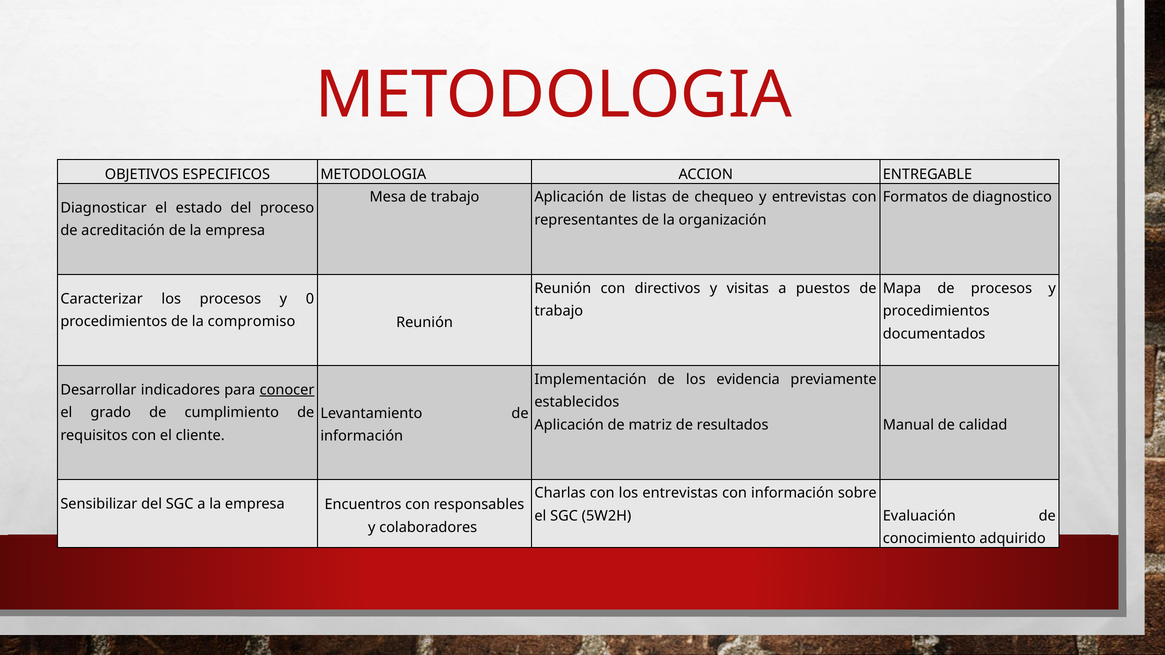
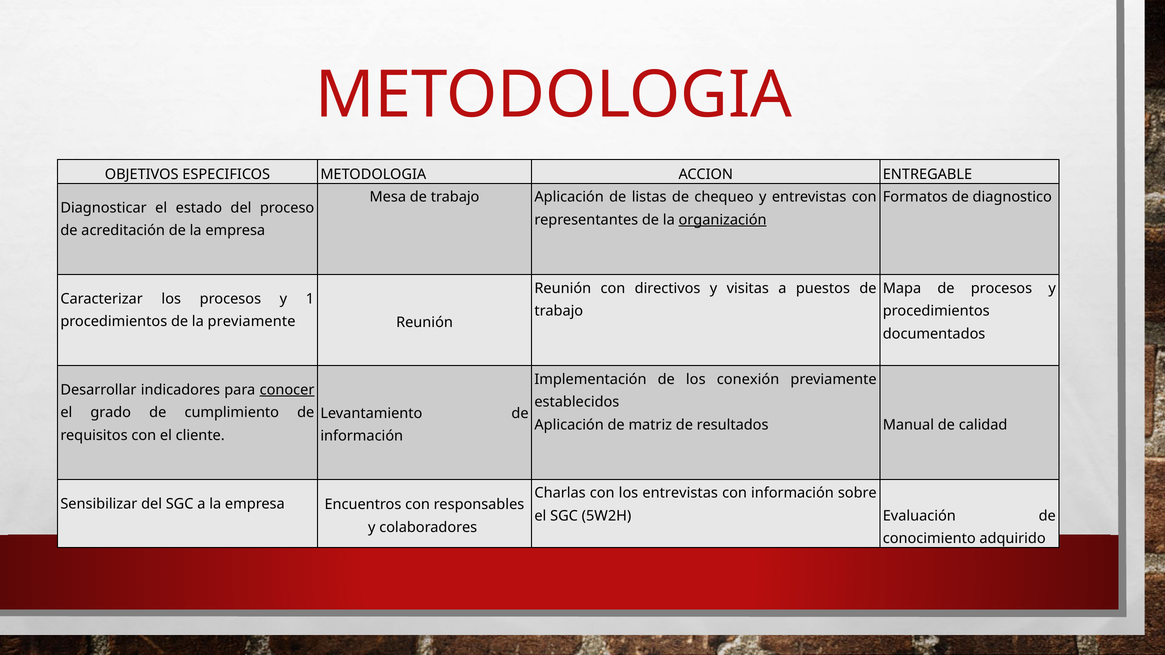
organización underline: none -> present (723, 220)
0: 0 -> 1 (310, 299)
la compromiso: compromiso -> previamente (252, 322)
evidencia: evidencia -> conexión (748, 379)
